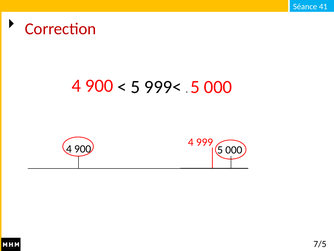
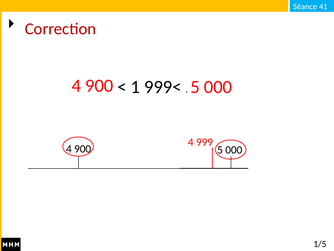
5: 5 -> 1 (135, 87)
7/5: 7/5 -> 1/5 (320, 244)
